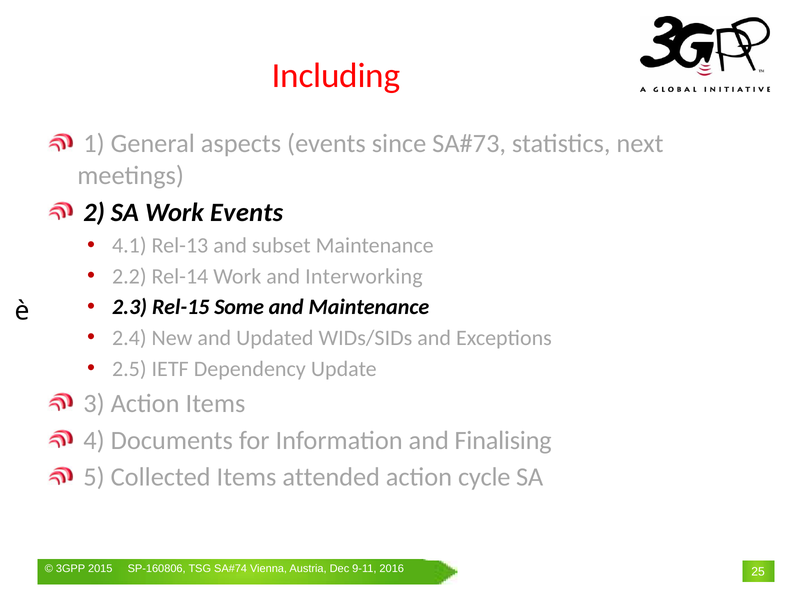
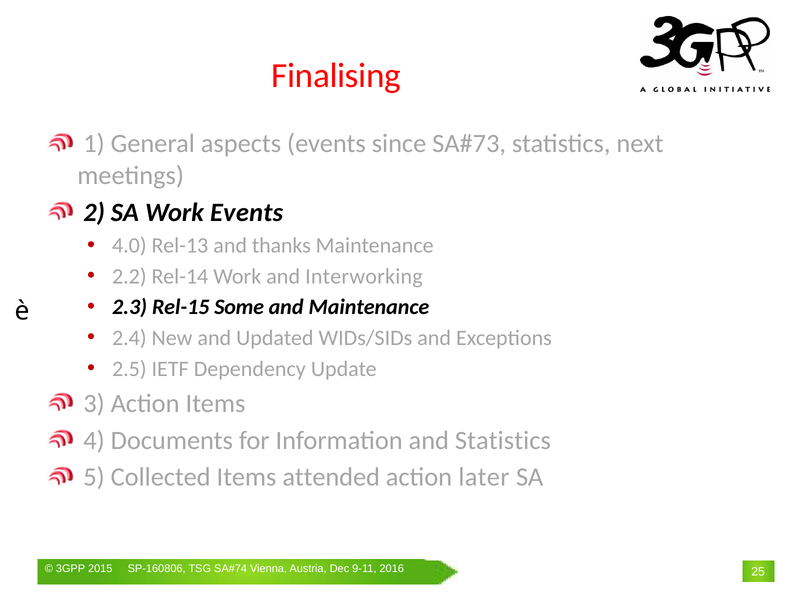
Including: Including -> Finalising (336, 76)
4.1: 4.1 -> 4.0 (129, 246)
subset: subset -> thanks (281, 246)
and Finalising: Finalising -> Statistics (503, 441)
cycle: cycle -> later (484, 478)
